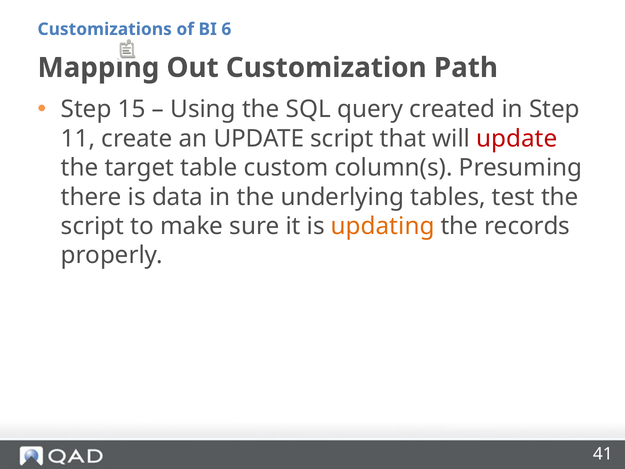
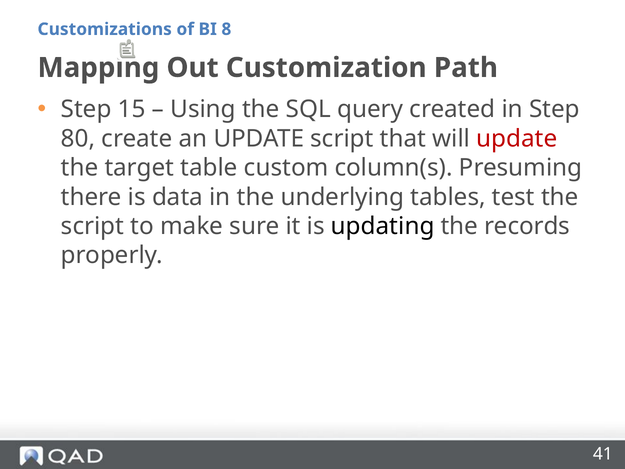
6: 6 -> 8 (226, 29)
11: 11 -> 80 (78, 139)
updating colour: orange -> black (383, 226)
